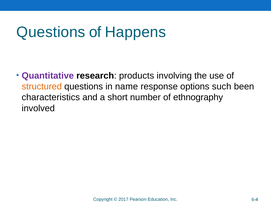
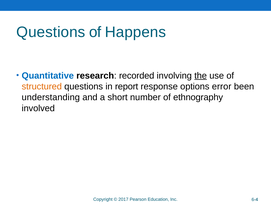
Quantitative colour: purple -> blue (48, 75)
products: products -> recorded (137, 75)
the underline: none -> present (201, 75)
name: name -> report (127, 86)
such: such -> error (222, 86)
characteristics: characteristics -> understanding (51, 97)
